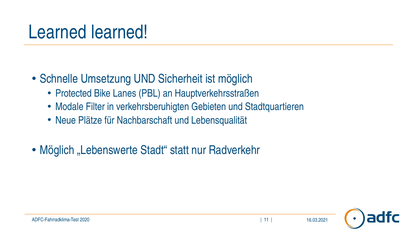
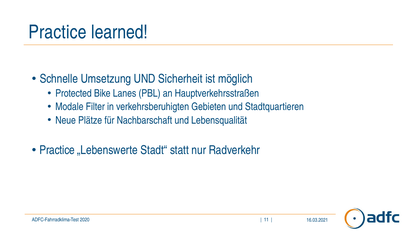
Learned: Learned -> Practice (58, 32)
Möglich: Möglich -> Practice (57, 150)
